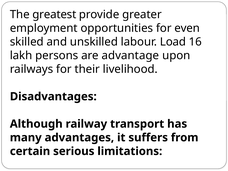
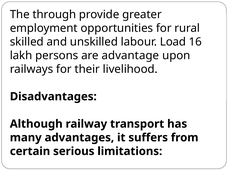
greatest: greatest -> through (54, 14)
even: even -> rural (187, 28)
